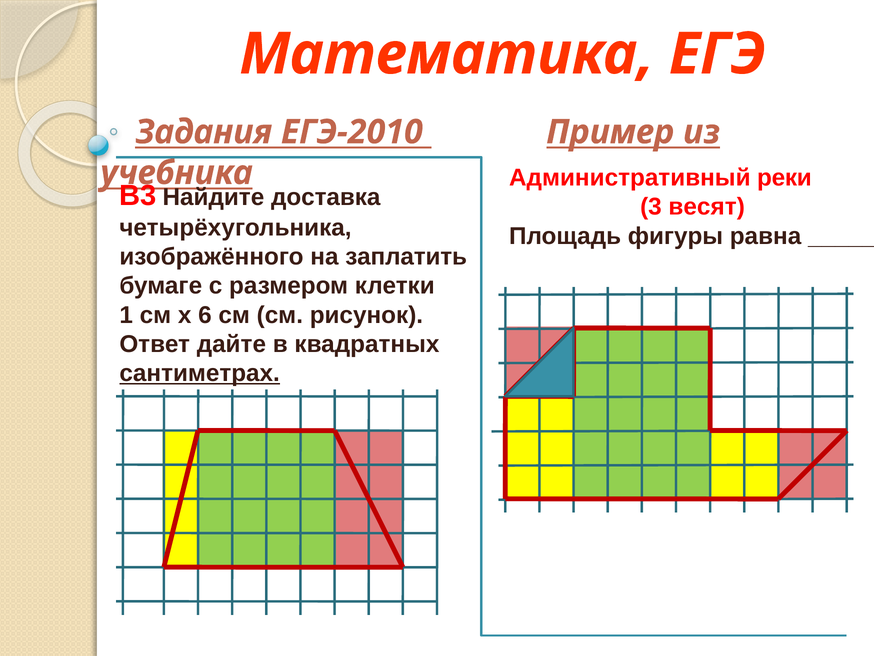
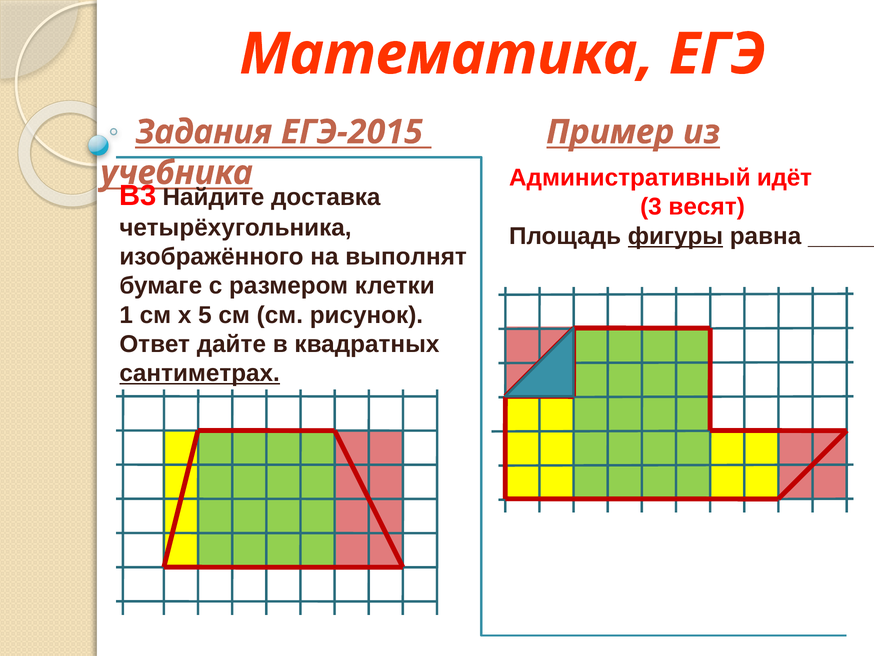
ЕГЭ-2010: ЕГЭ-2010 -> ЕГЭ-2015 (352, 132)
реки: реки -> идёт (784, 178)
фигуры underline: none -> present (675, 236)
заплатить: заплатить -> выполнят (406, 256)
6: 6 -> 5 (205, 315)
